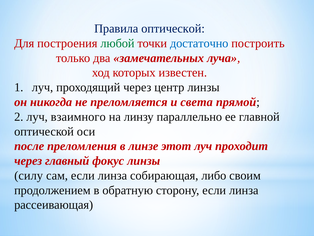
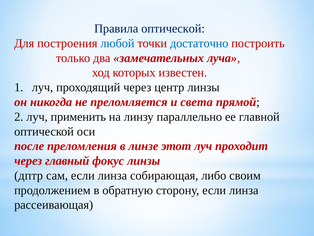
любой colour: green -> blue (117, 43)
взаимного: взаимного -> применить (78, 117)
силу: силу -> дптр (29, 175)
